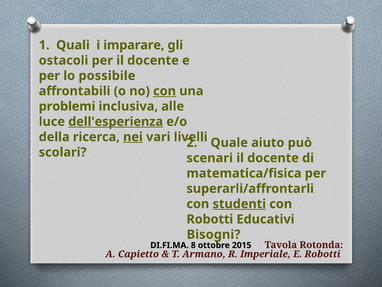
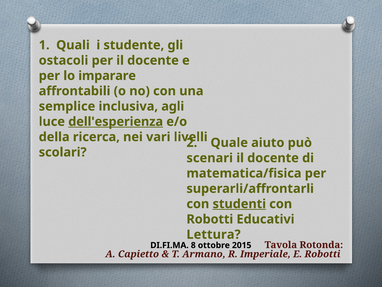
imparare: imparare -> studente (134, 45)
possibile: possibile -> imparare (107, 76)
con underline: present -> none (165, 91)
problemi: problemi -> semplice (67, 106)
alle: alle -> agli (173, 106)
nei underline: present -> none (133, 137)
Bisogni: Bisogni -> Lettura (214, 234)
